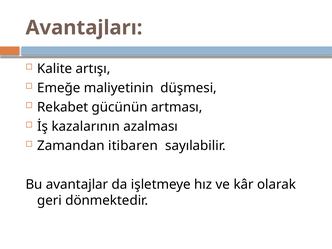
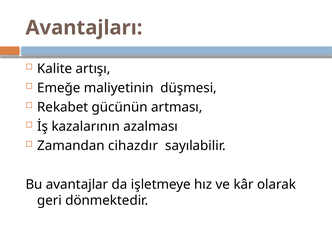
itibaren: itibaren -> cihazdır (133, 146)
